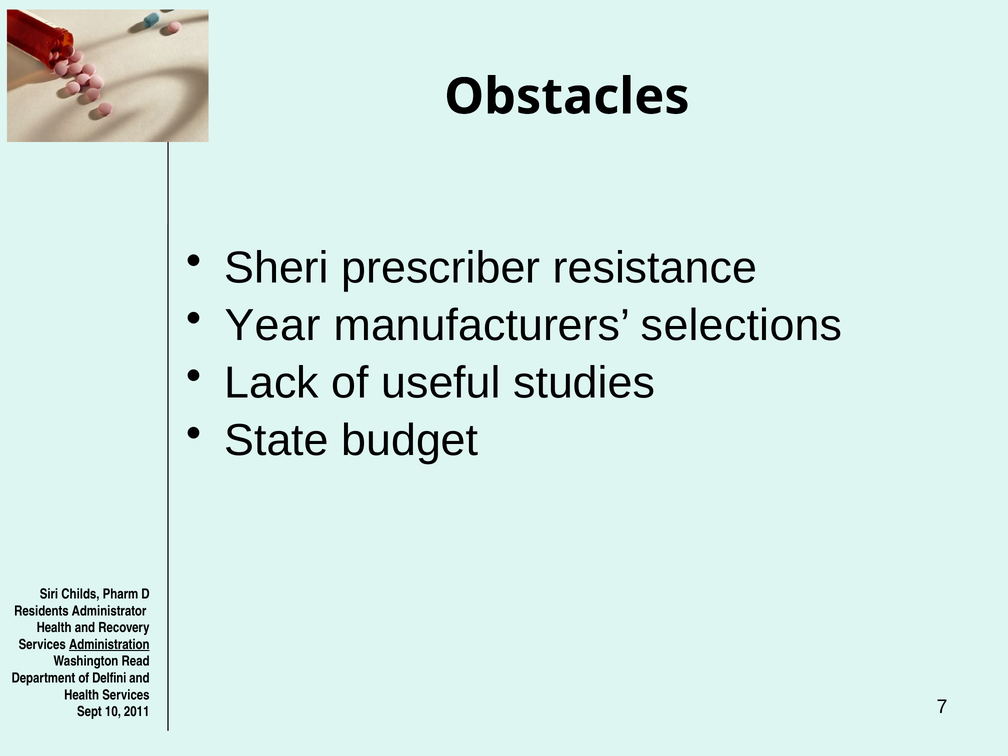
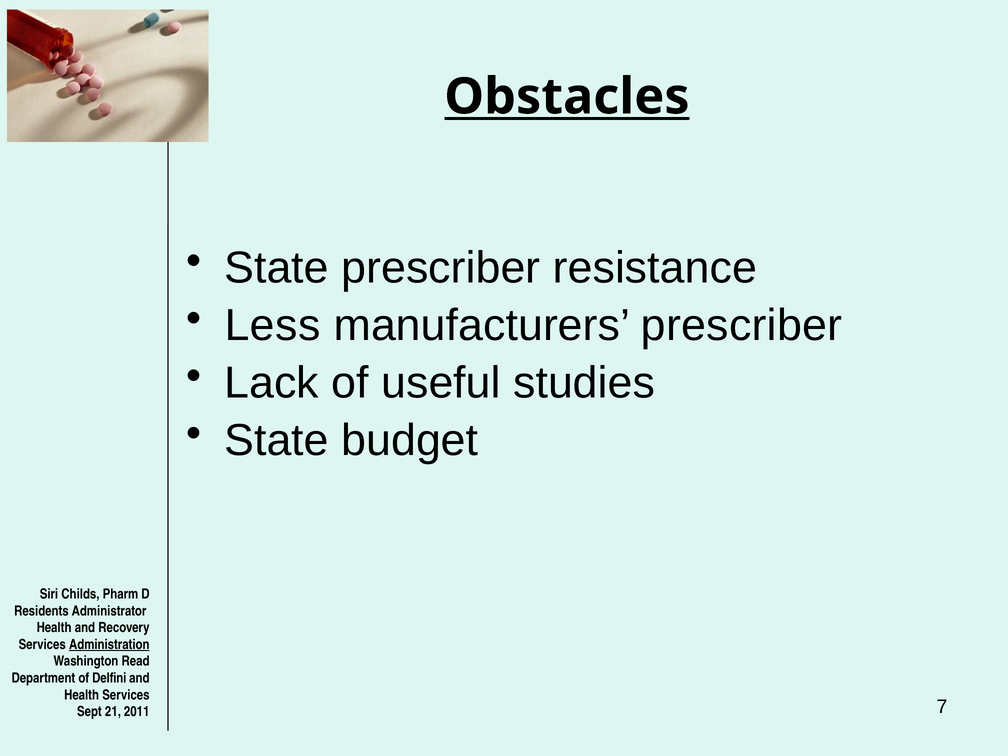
Obstacles underline: none -> present (567, 97)
Sheri: Sheri -> State (277, 268)
Year: Year -> Less (273, 326)
manufacturers selections: selections -> prescriber (742, 326)
10: 10 -> 21 (113, 712)
